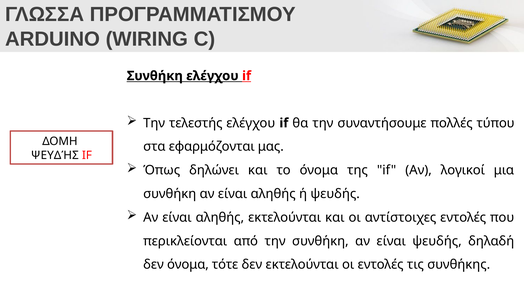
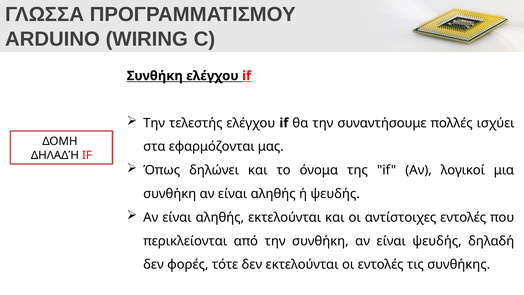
τύπου: τύπου -> ισχύει (496, 123)
ΨΕΥΔΉΣ: ΨΕΥΔΉΣ -> ΔΗΛΑΔΉ (55, 155)
δεν όνομα: όνομα -> φορές (188, 264)
